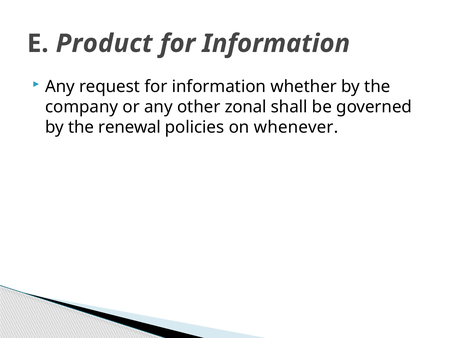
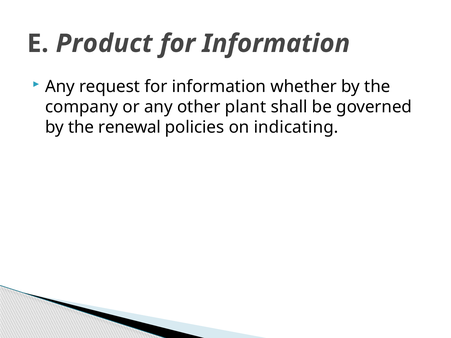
zonal: zonal -> plant (245, 107)
whenever: whenever -> indicating (296, 127)
